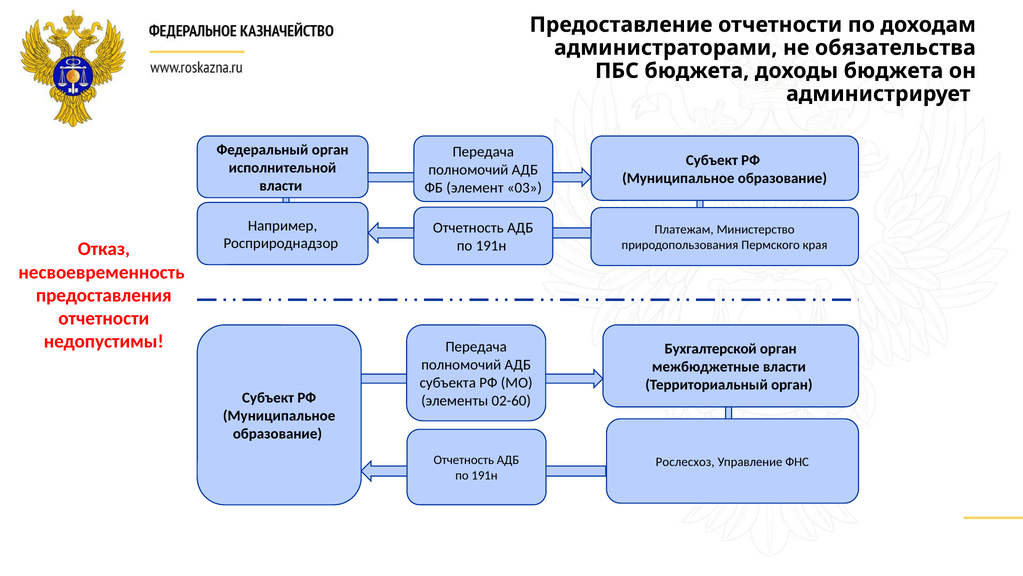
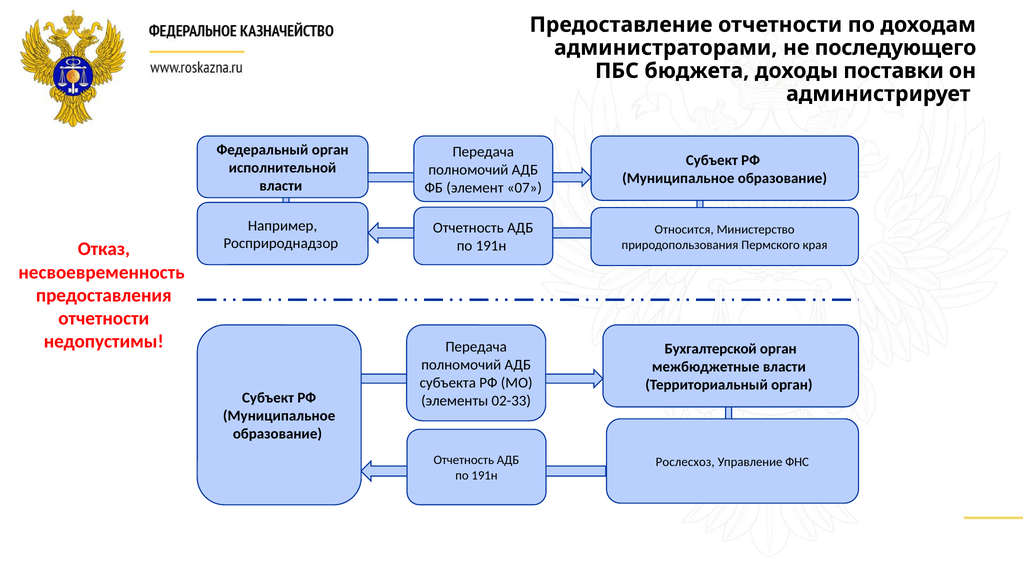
обязательства: обязательства -> последующего (895, 48)
доходы бюджета: бюджета -> поставки (894, 71)
03: 03 -> 07 (524, 188)
Платежам: Платежам -> Относится (684, 230)
02-60: 02-60 -> 02-33 (511, 400)
